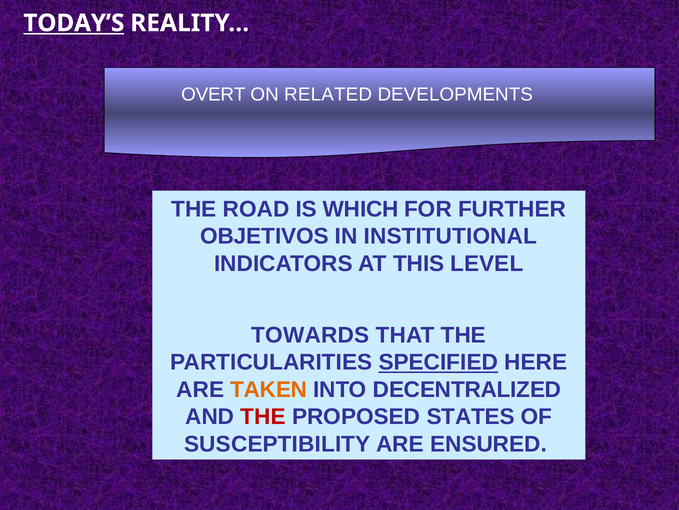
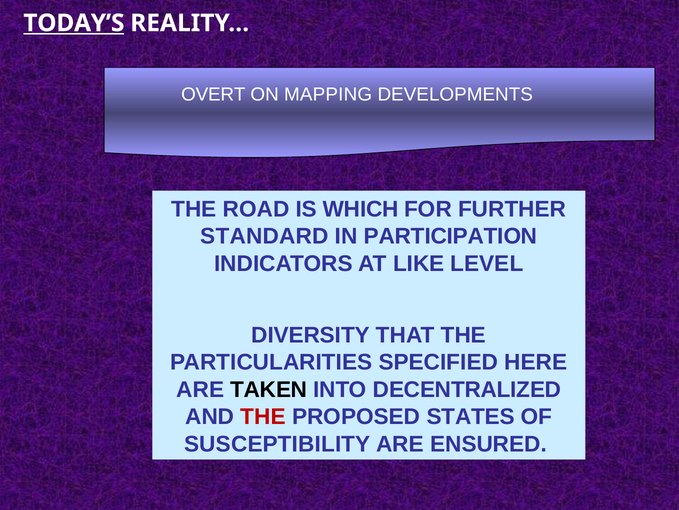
RELATED: RELATED -> MAPPING (328, 94)
OBJETIVOS: OBJETIVOS -> STANDARD (264, 236)
INSTITUTIONAL: INSTITUTIONAL -> PARTICIPATION (451, 236)
THIS: THIS -> LIKE (419, 263)
TOWARDS: TOWARDS -> DIVERSITY (311, 335)
SPECIFIED underline: present -> none (438, 362)
TAKEN colour: orange -> black (269, 389)
